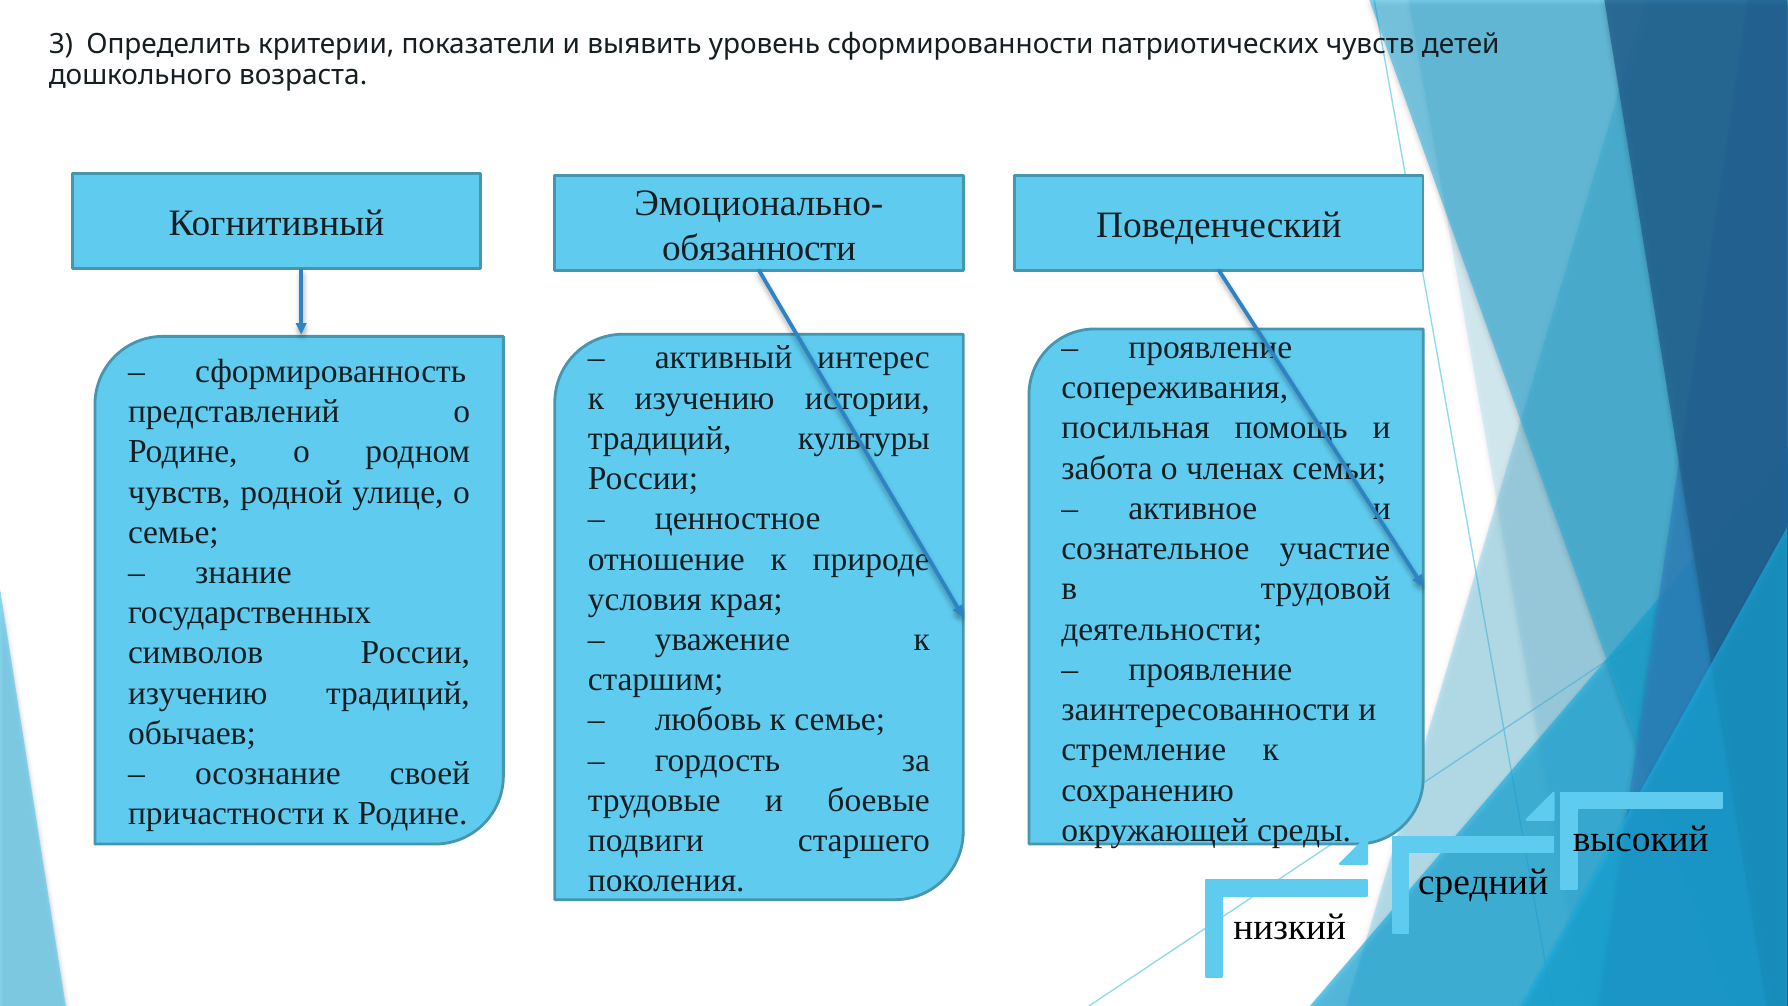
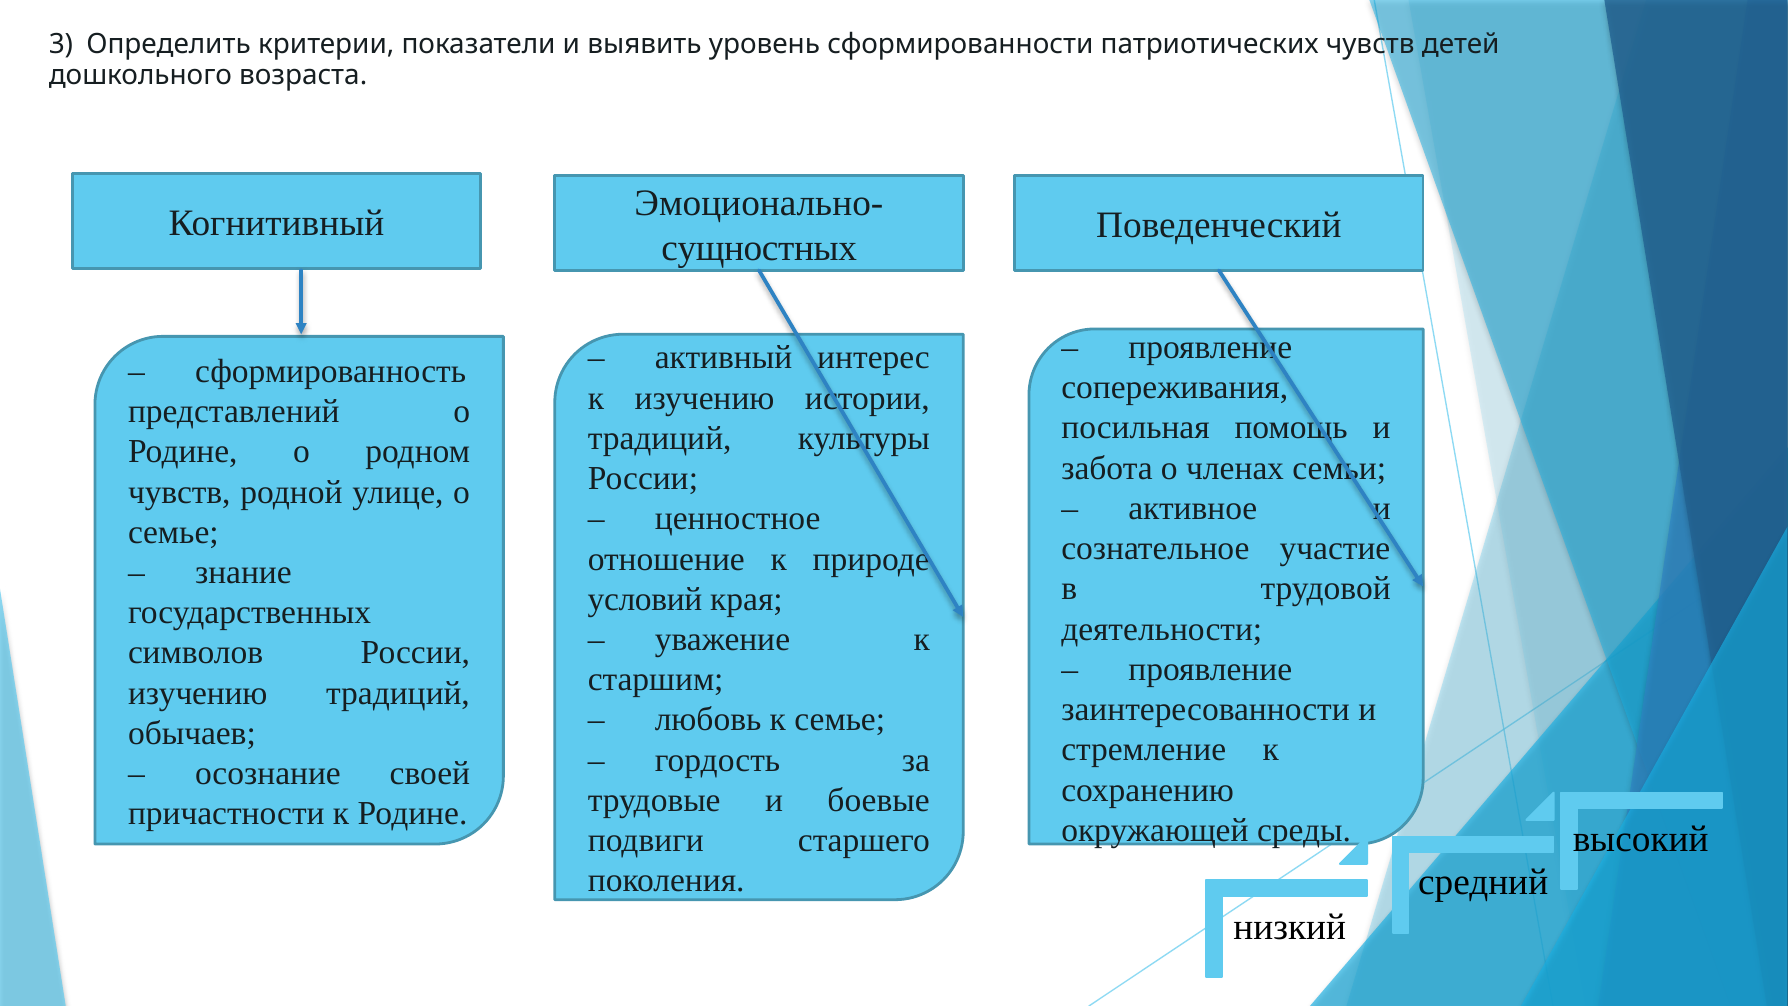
обязанности: обязанности -> сущностных (759, 248)
условия: условия -> условий (645, 599)
